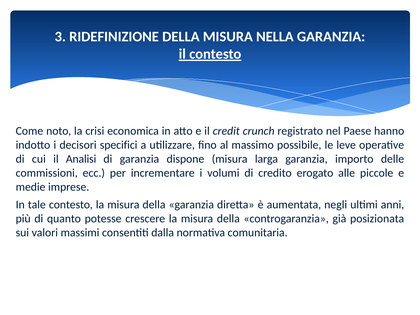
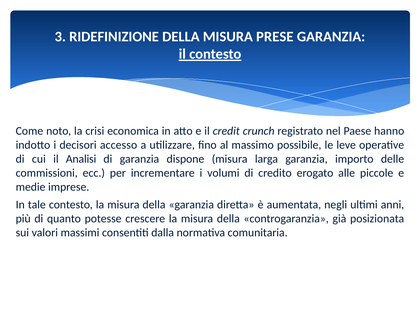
NELLA: NELLA -> PRESE (275, 37)
specifici: specifici -> accesso (119, 145)
